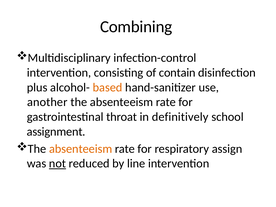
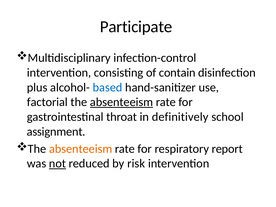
Combining: Combining -> Participate (136, 27)
based colour: orange -> blue (108, 87)
another: another -> factorial (47, 102)
absenteeism underline: none -> present (122, 102)
assign: assign -> report (227, 149)
line: line -> risk (136, 164)
